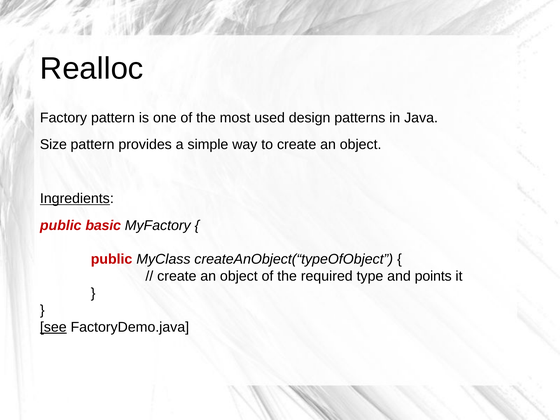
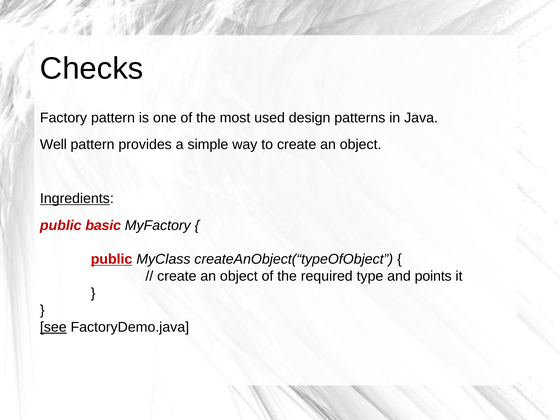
Realloc: Realloc -> Checks (92, 69)
Size: Size -> Well (53, 145)
public underline: none -> present (112, 259)
